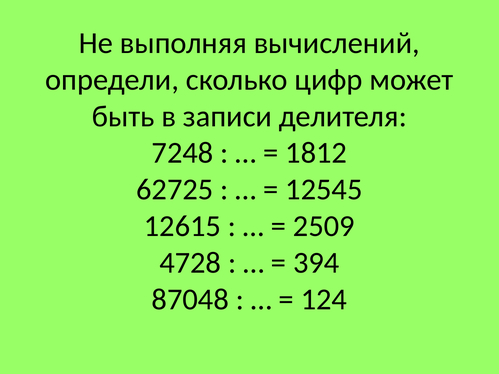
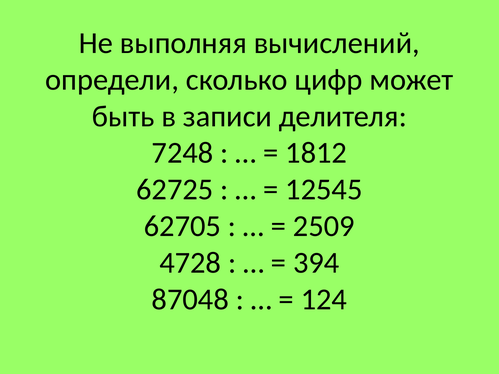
12615: 12615 -> 62705 (182, 226)
